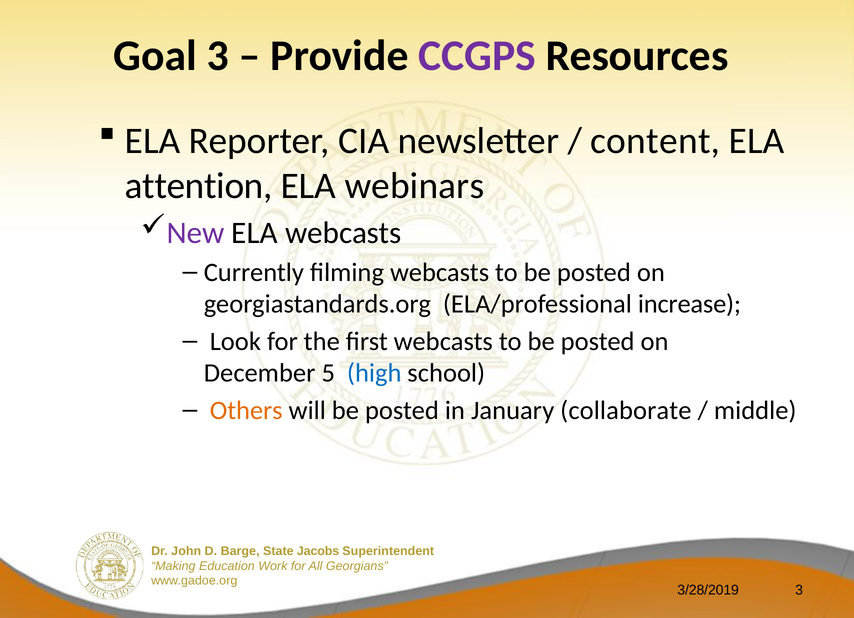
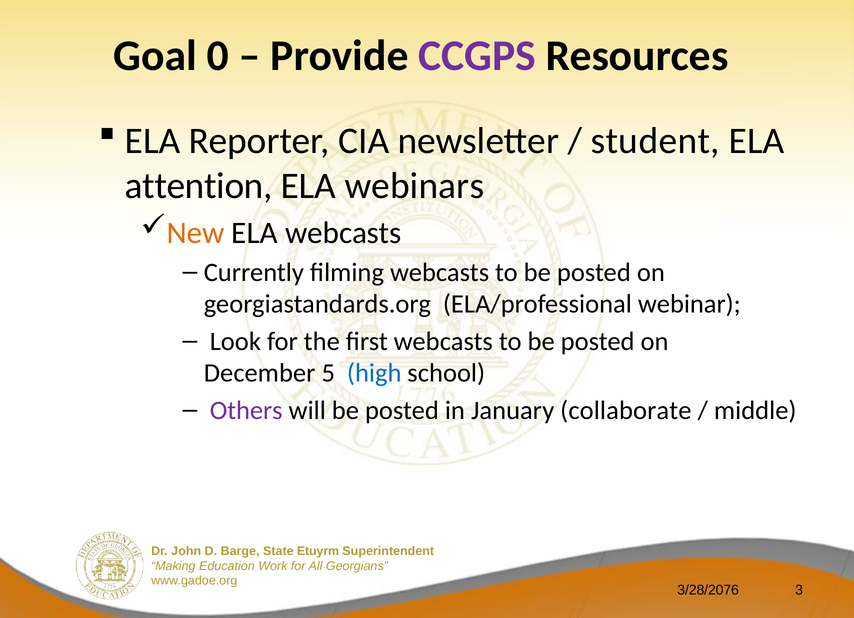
Goal 3: 3 -> 0 (218, 56)
content: content -> student (655, 141)
New colour: purple -> orange (195, 233)
increase: increase -> webinar (689, 304)
Others colour: orange -> purple (246, 410)
Jacobs: Jacobs -> Etuyrm (318, 551)
3/28/2019: 3/28/2019 -> 3/28/2076 (708, 590)
